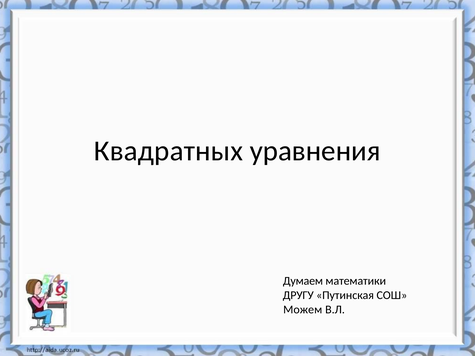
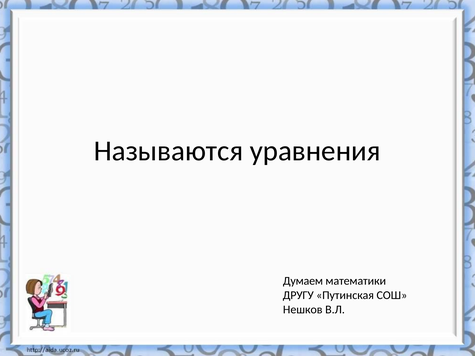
Квадратных: Квадратных -> Называются (168, 151)
Можем: Можем -> Нешков (303, 310)
